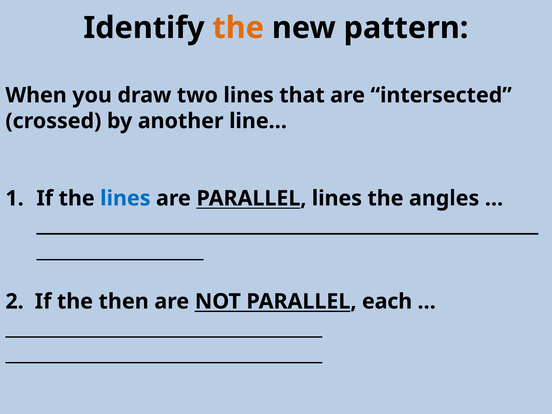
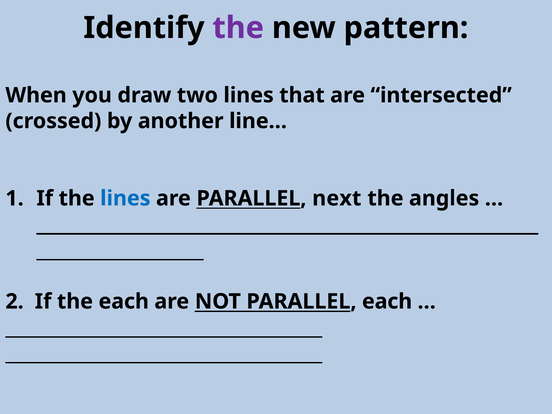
the colour: orange -> purple (238, 28)
PARALLEL lines: lines -> next (337, 198)
the then: then -> each (124, 301)
